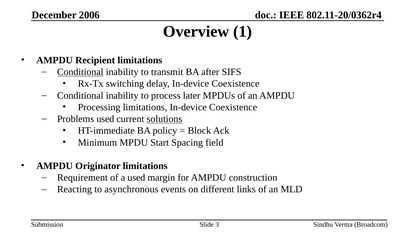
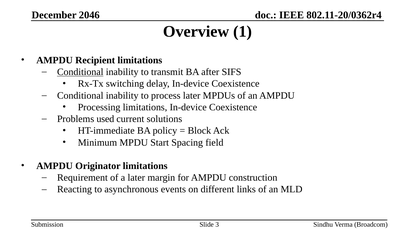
2006: 2006 -> 2046 (89, 15)
solutions underline: present -> none (164, 119)
a used: used -> later (136, 178)
